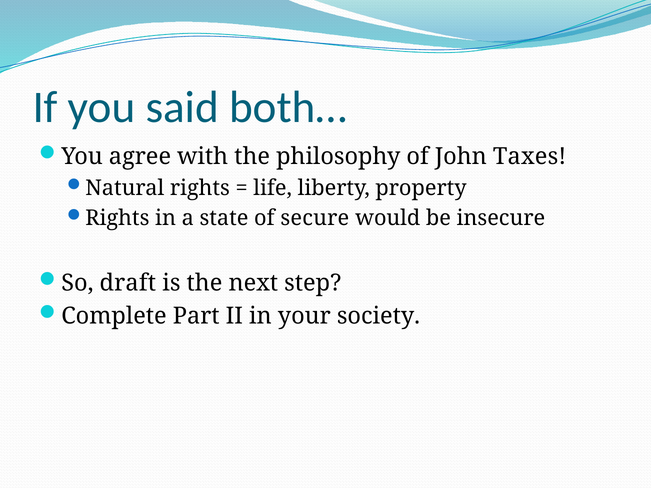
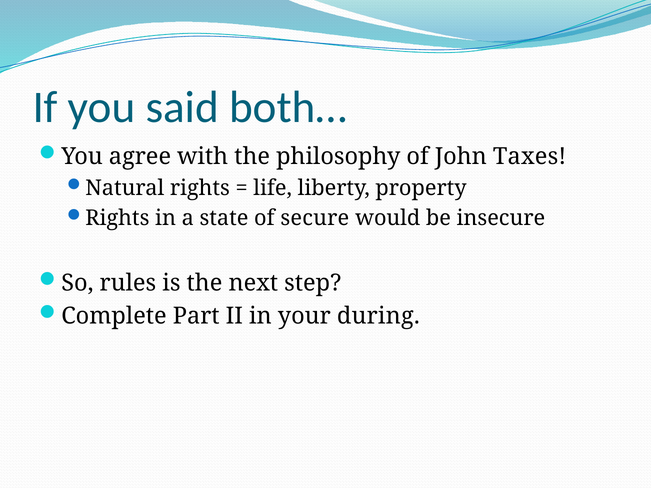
draft: draft -> rules (128, 283)
society: society -> during (378, 316)
